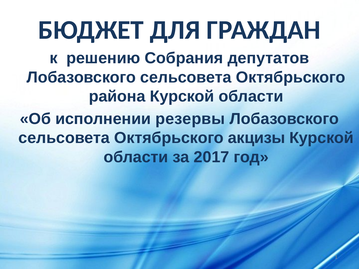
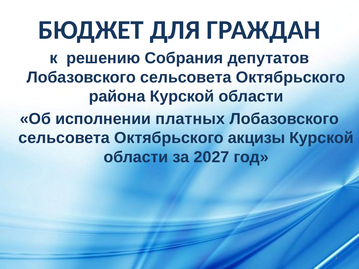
резервы: резервы -> платных (190, 119)
2017: 2017 -> 2027 (212, 157)
